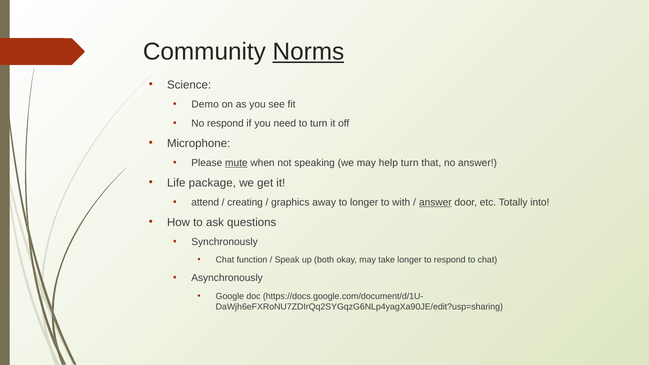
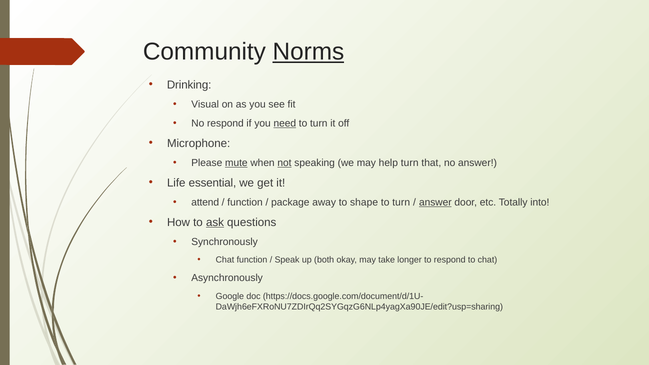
Science: Science -> Drinking (189, 85)
Demo: Demo -> Visual (205, 104)
need underline: none -> present (285, 123)
not underline: none -> present (285, 163)
package: package -> essential (212, 183)
creating: creating -> function (245, 202)
graphics: graphics -> package (290, 202)
to longer: longer -> shape (364, 202)
with: with -> turn (401, 202)
ask underline: none -> present (215, 222)
